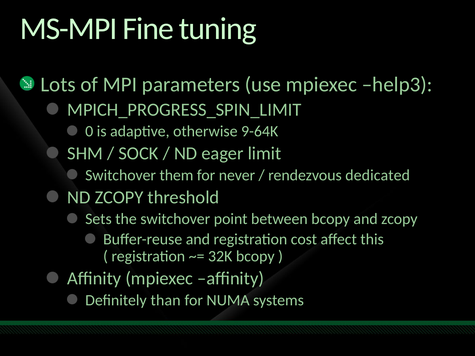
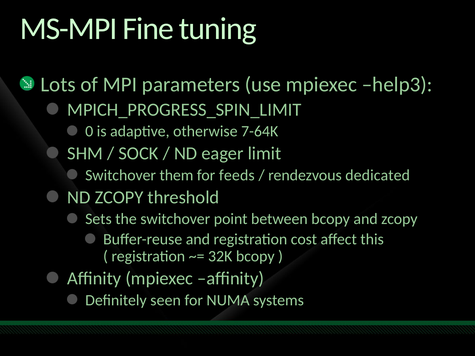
9-64K: 9-64K -> 7-64K (260, 131)
never: never -> feeds (237, 175)
than: than -> seen (166, 300)
